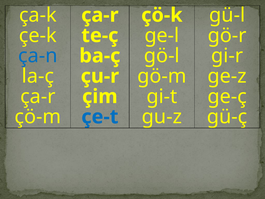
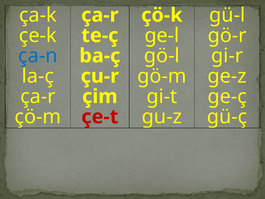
çe-t colour: blue -> red (100, 117)
